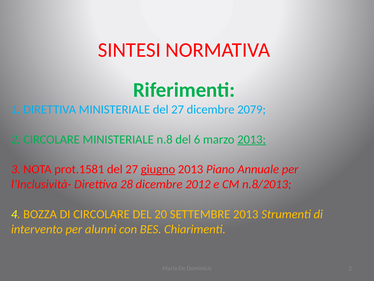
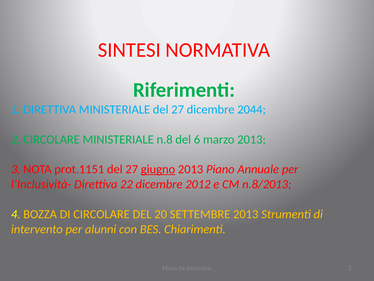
2079: 2079 -> 2044 (252, 109)
2013 underline: present -> none (252, 139)
prot.1581: prot.1581 -> prot.1151 (79, 169)
28: 28 -> 22 (127, 184)
